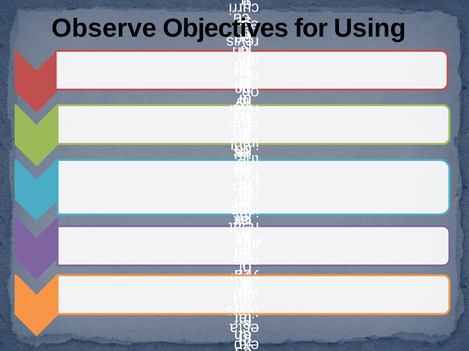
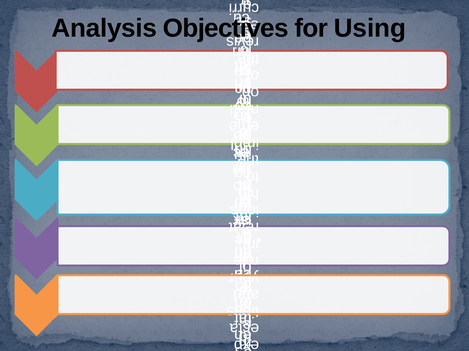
Observe: Observe -> Analysis (104, 28)
